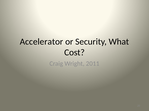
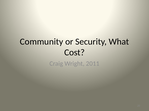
Accelerator: Accelerator -> Community (42, 42)
